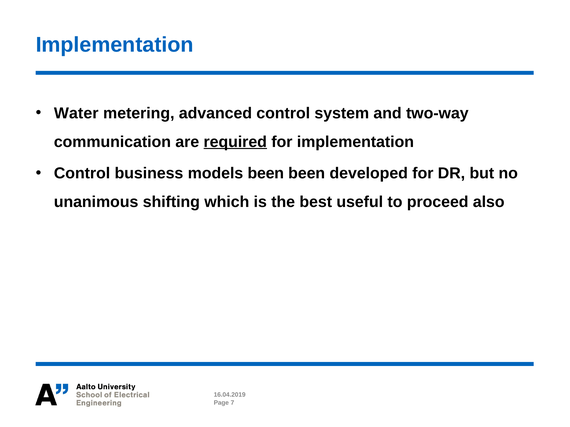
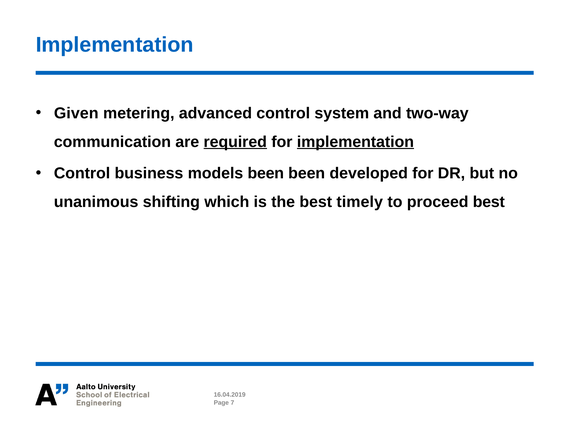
Water: Water -> Given (76, 113)
implementation underline: none -> present (355, 142)
useful: useful -> timely (360, 202)
proceed also: also -> best (489, 202)
